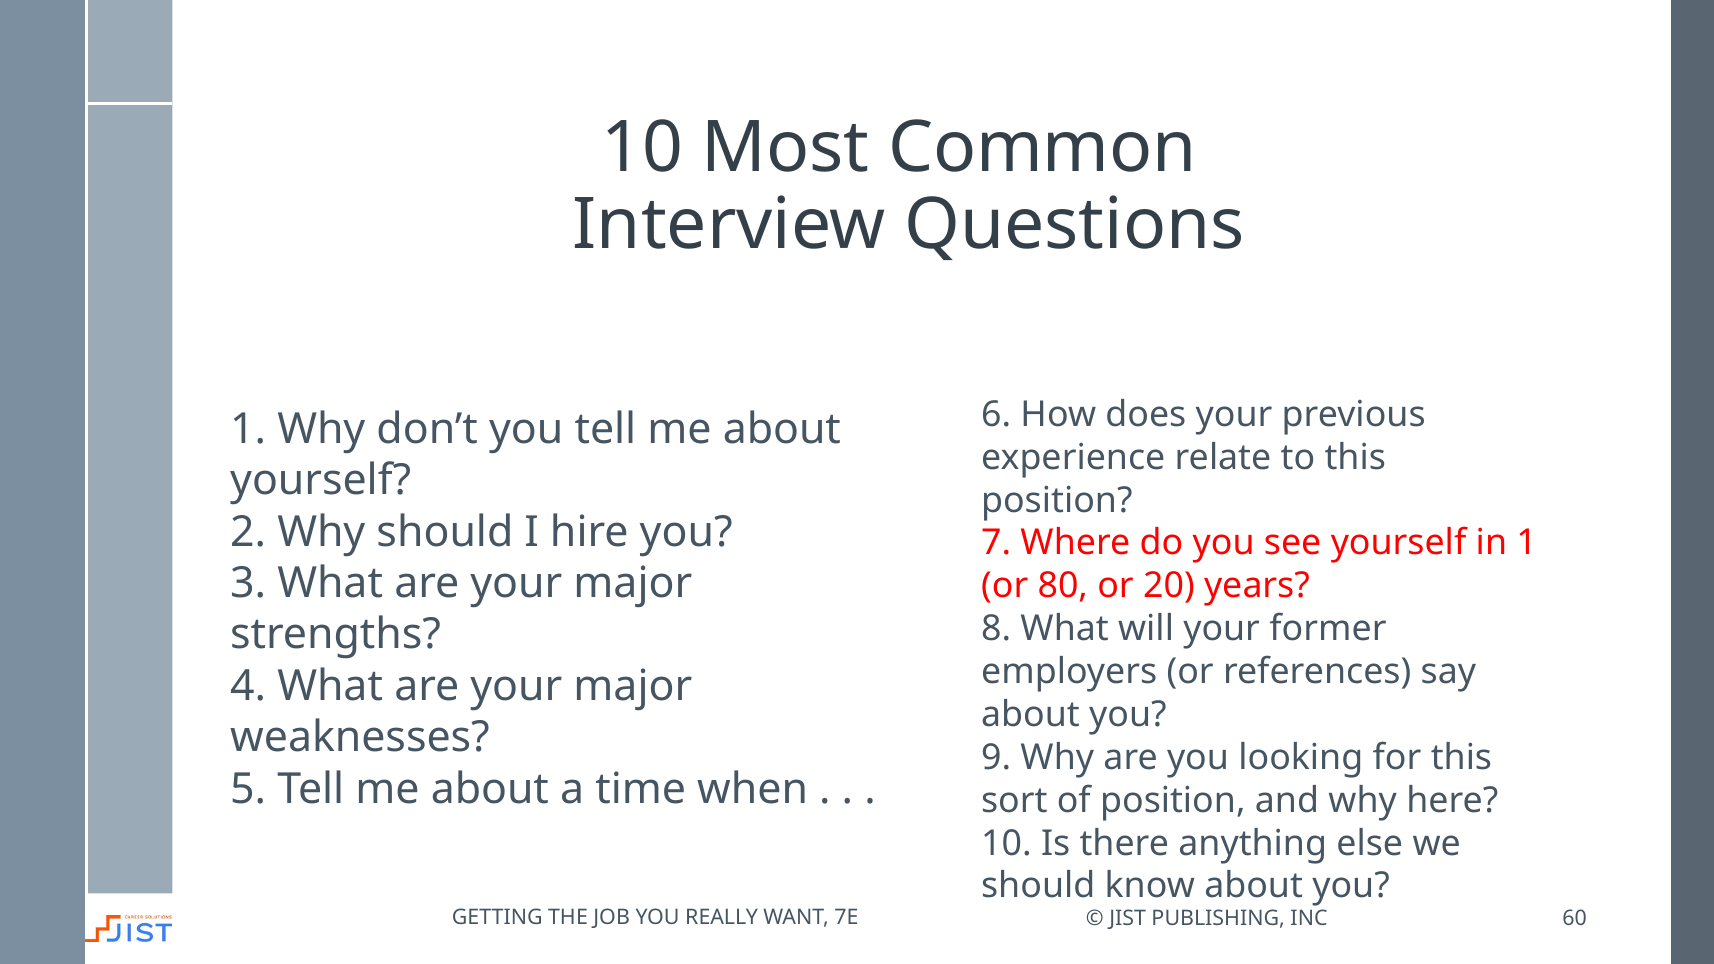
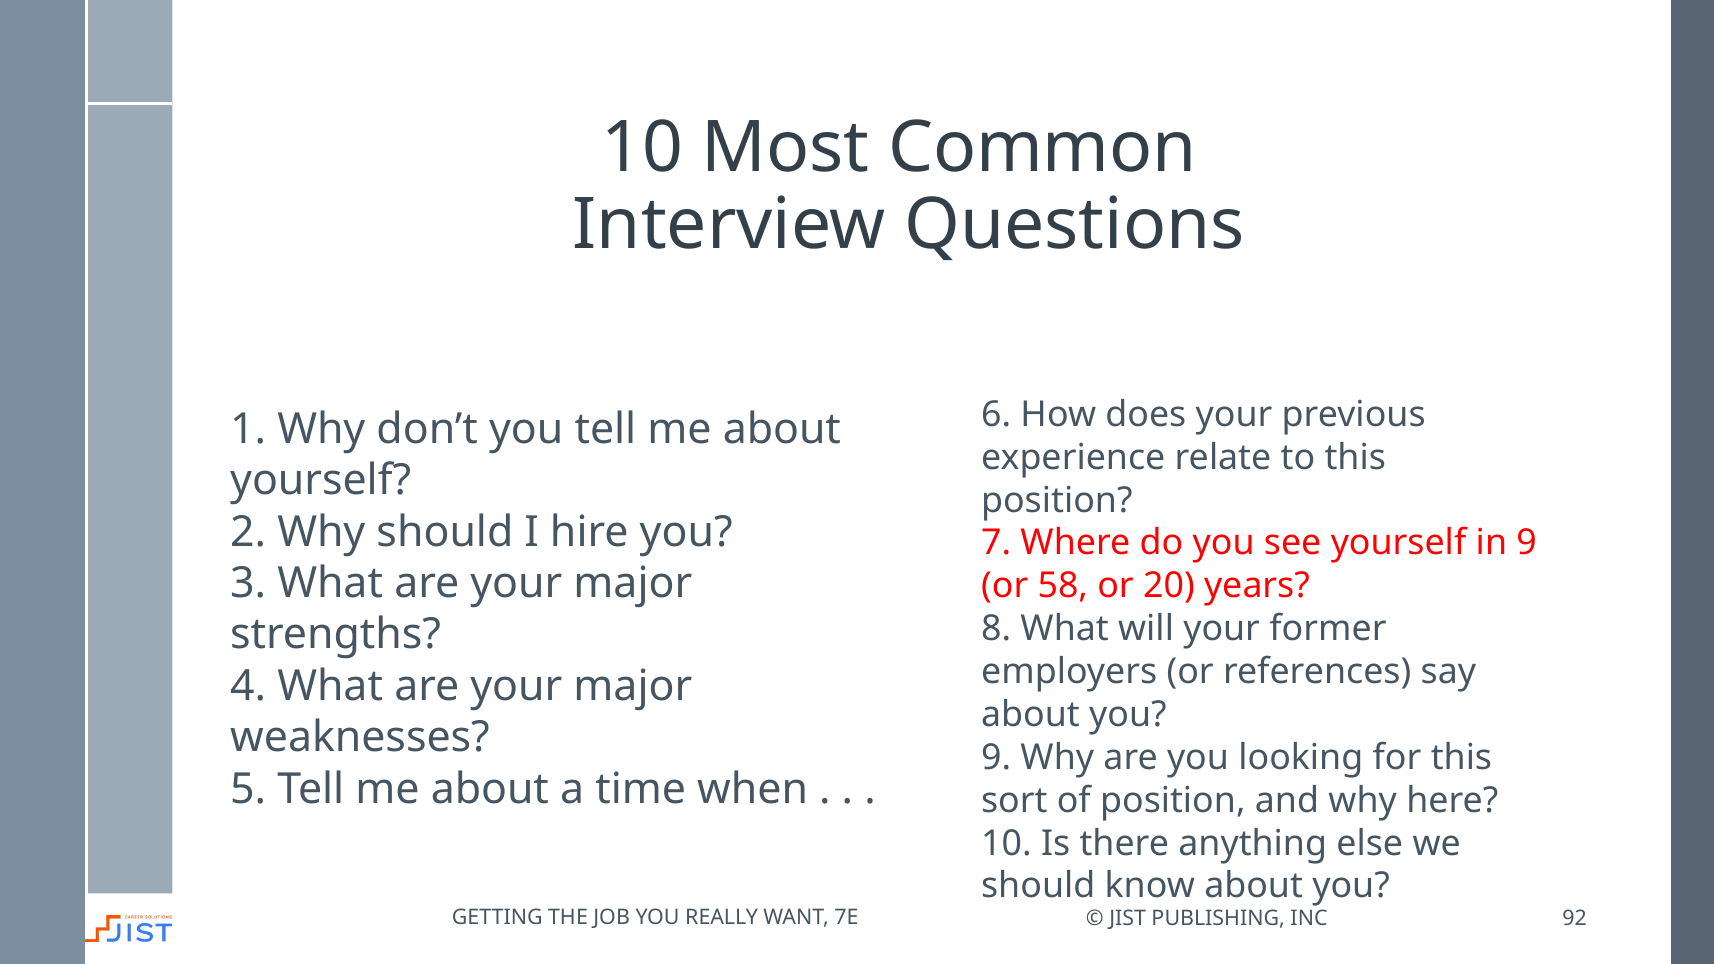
in 1: 1 -> 9 (1527, 543)
80: 80 -> 58 (1063, 586)
60: 60 -> 92 (1575, 919)
